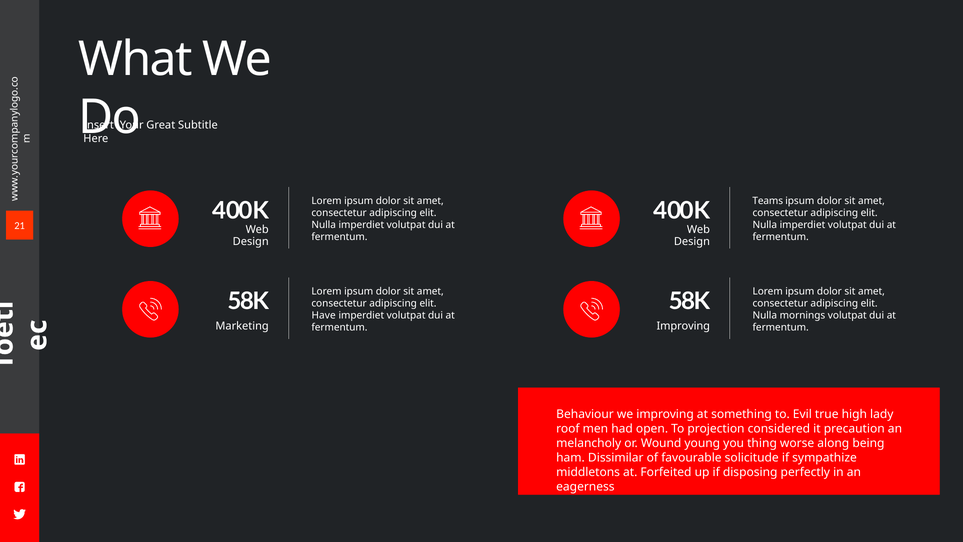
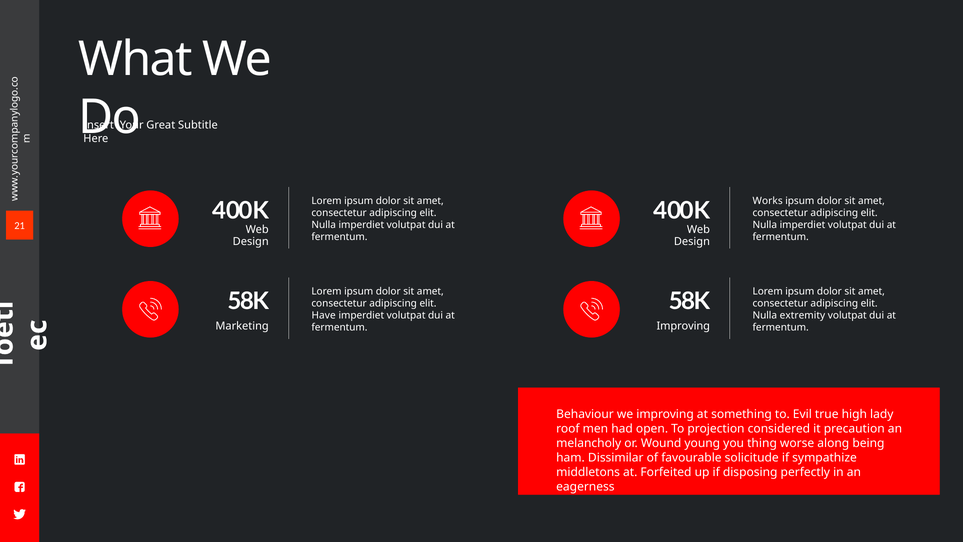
Teams: Teams -> Works (768, 201)
mornings: mornings -> extremity (802, 315)
